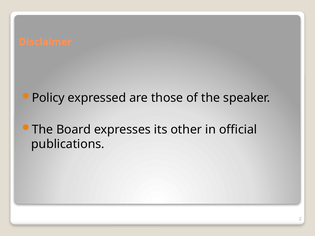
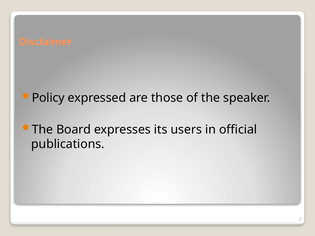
other: other -> users (186, 130)
